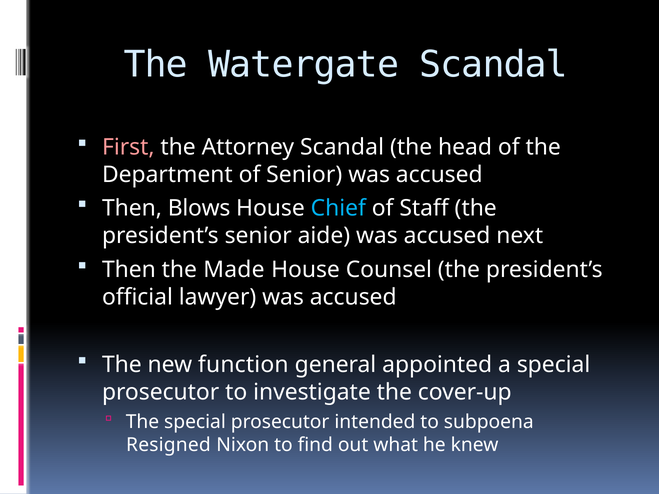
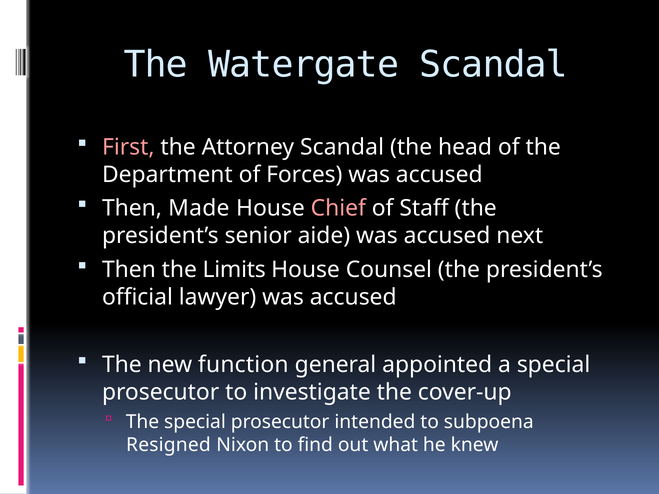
of Senior: Senior -> Forces (304, 175)
Blows: Blows -> Made (199, 208)
Chief colour: light blue -> pink (338, 208)
Made: Made -> Limits (234, 270)
